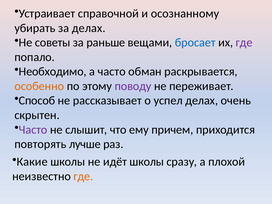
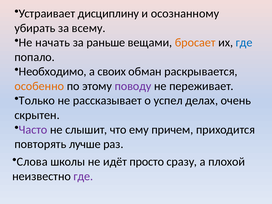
справочной: справочной -> дисциплину (108, 14)
за делах: делах -> всему (89, 28)
советы: советы -> начать (53, 43)
бросает colour: blue -> orange (195, 43)
где colour: purple -> blue (244, 43)
а часто: часто -> своих (112, 72)
Способ: Способ -> Только (37, 101)
Какие: Какие -> Слова (32, 162)
идёт школы: школы -> просто (147, 162)
где colour: orange -> purple (83, 176)
